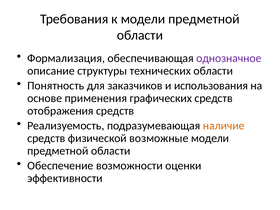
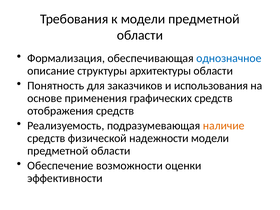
однозначное colour: purple -> blue (229, 58)
технических: технических -> архитектуры (160, 71)
возможные: возможные -> надежности (159, 138)
